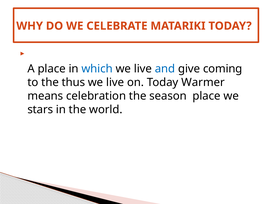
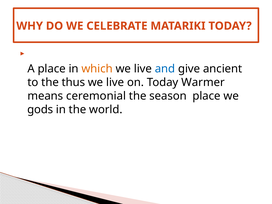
which colour: blue -> orange (97, 69)
coming: coming -> ancient (223, 69)
celebration: celebration -> ceremonial (96, 96)
stars: stars -> gods (40, 110)
